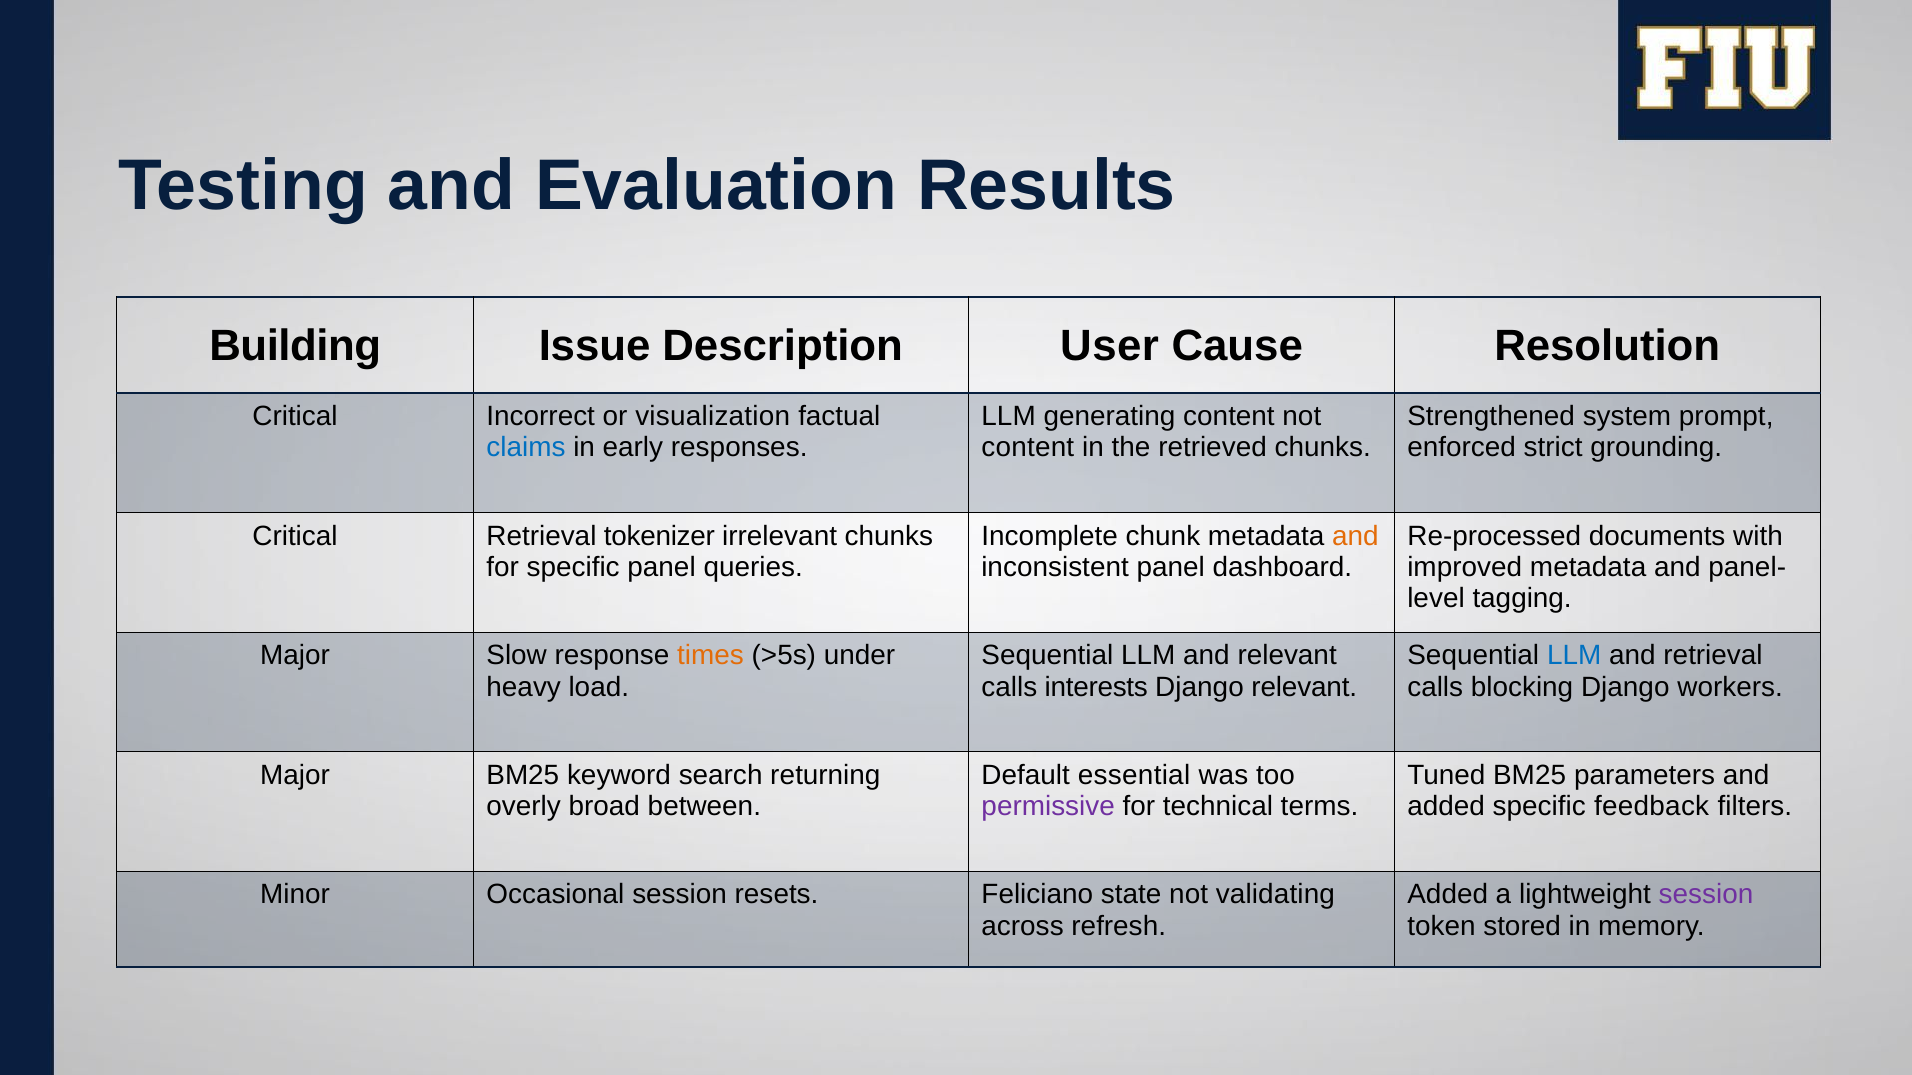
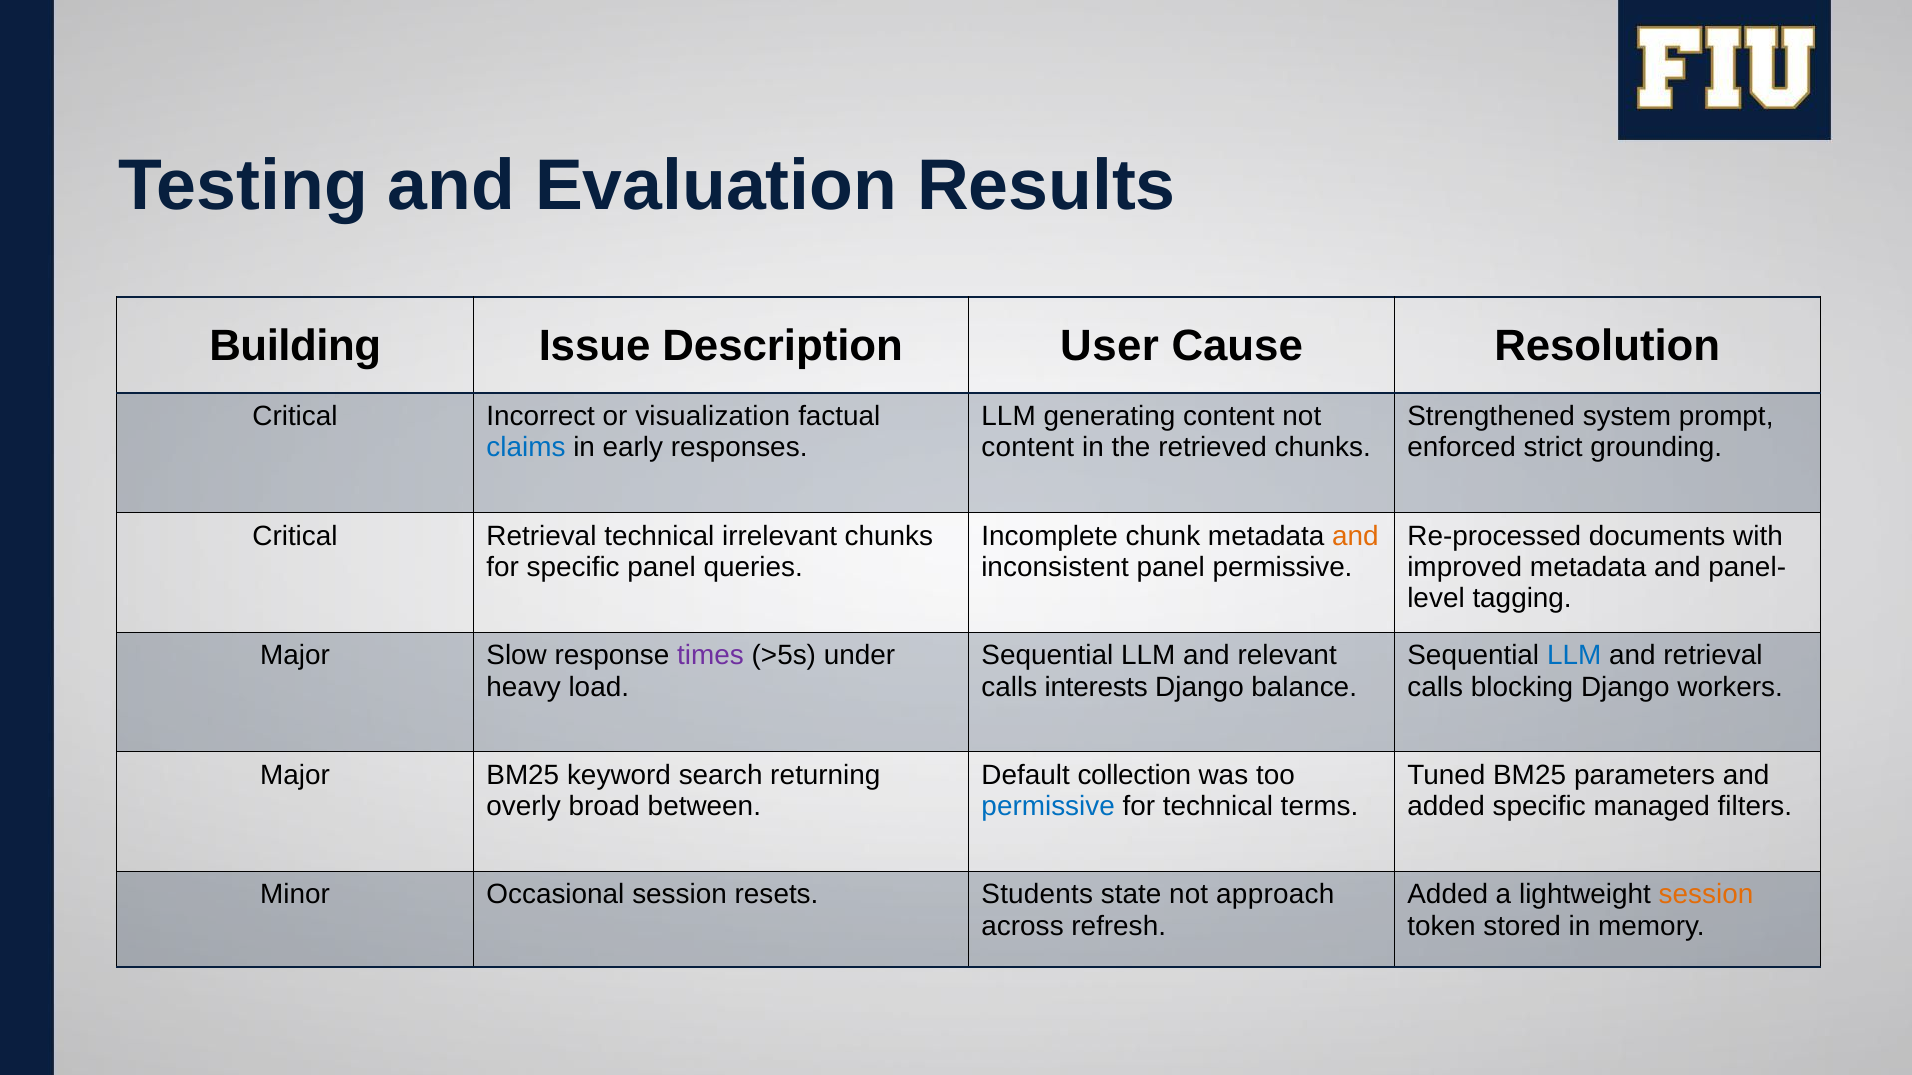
Retrieval tokenizer: tokenizer -> technical (659, 536)
panel dashboard: dashboard -> permissive (1283, 568)
times colour: orange -> purple (710, 656)
Django relevant: relevant -> balance (1304, 687)
essential: essential -> collection (1134, 775)
permissive colour: purple -> blue (1048, 807)
feedback: feedback -> managed (1652, 807)
Feliciano: Feliciano -> Students (1037, 895)
validating: validating -> approach (1275, 895)
session colour: purple -> orange (1706, 895)
